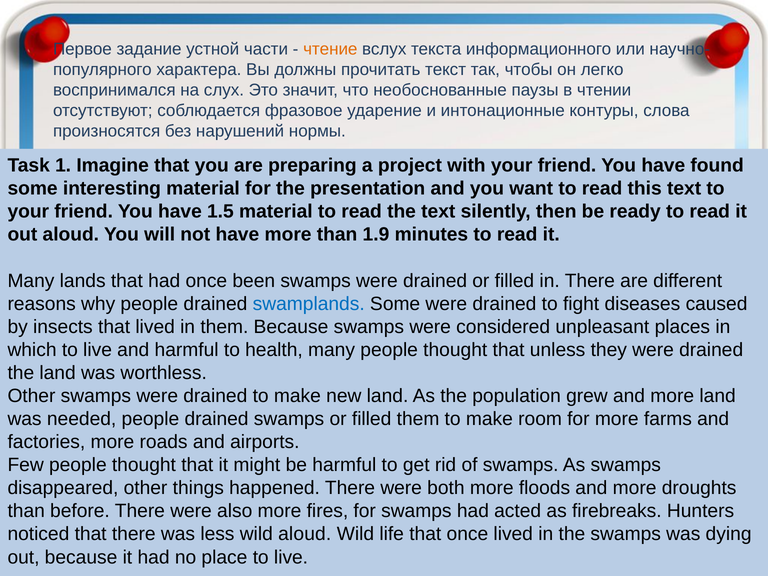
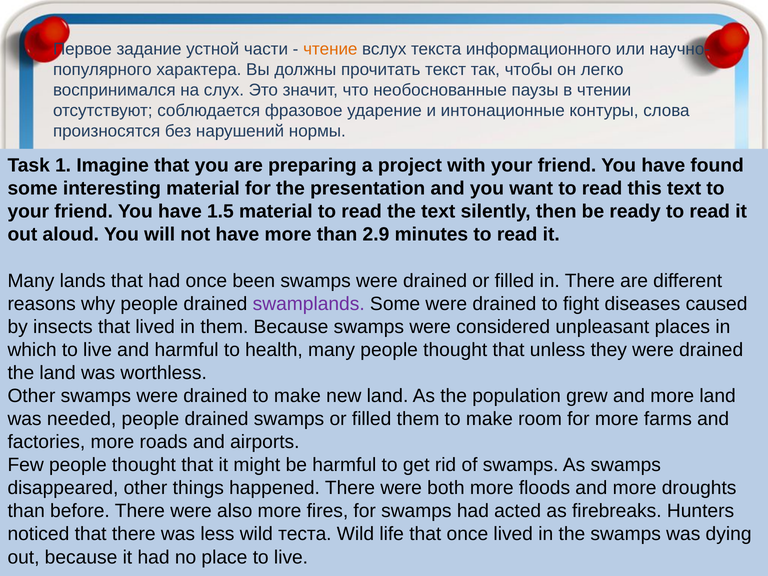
1.9: 1.9 -> 2.9 (376, 235)
swamplands colour: blue -> purple (309, 304)
wild aloud: aloud -> теста (305, 534)
